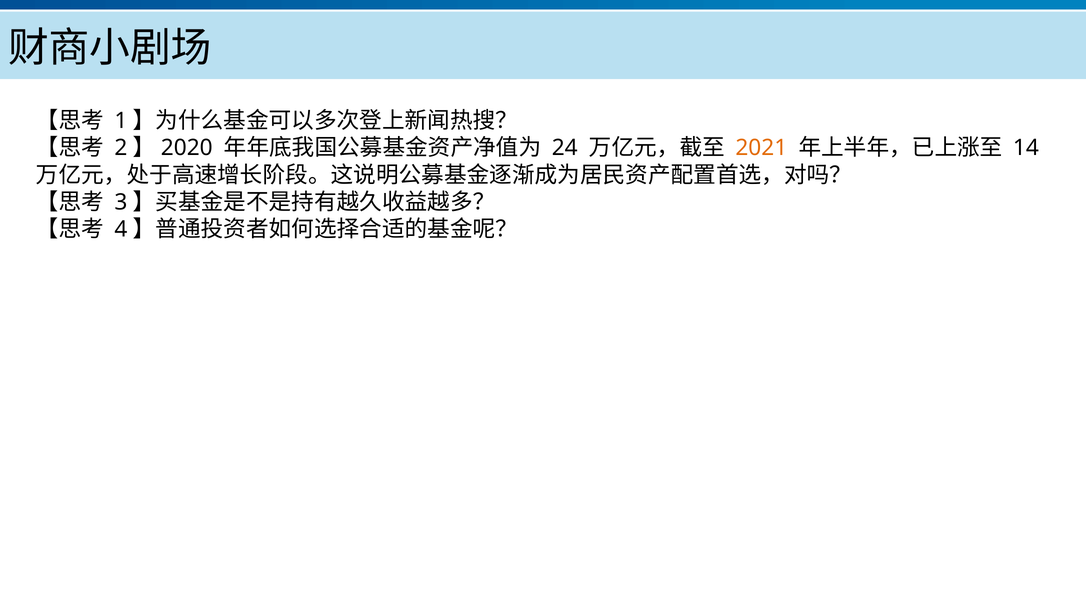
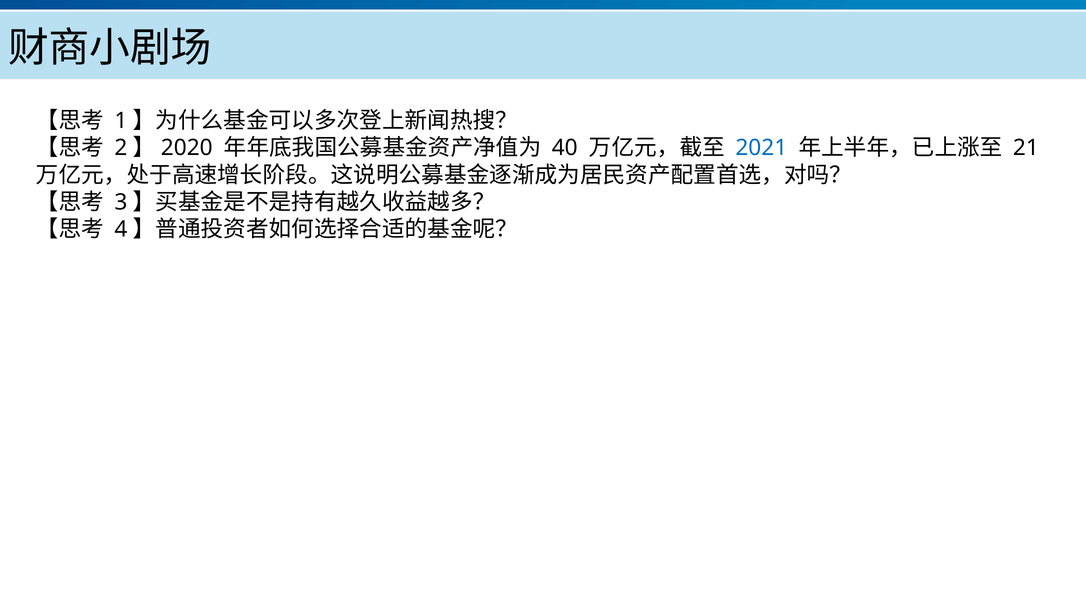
24: 24 -> 40 (565, 148)
2021 colour: orange -> blue (761, 148)
14: 14 -> 21 (1026, 148)
